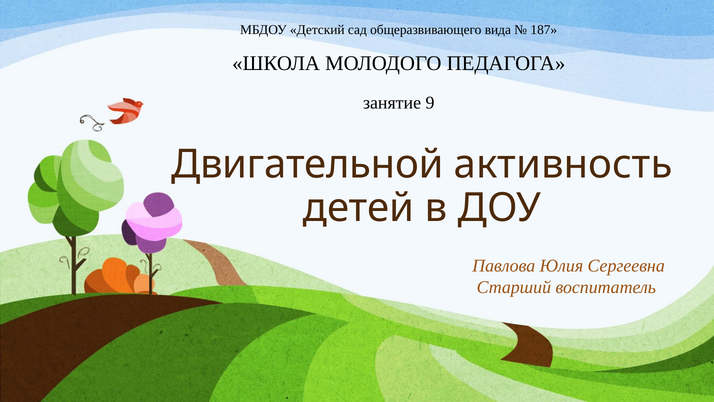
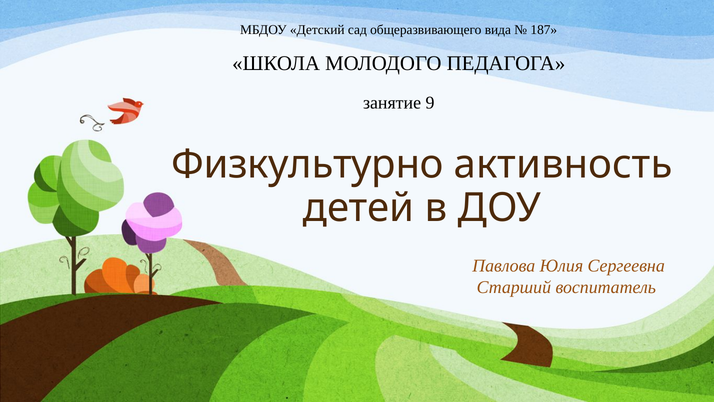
Двигательной: Двигательной -> Физкультурно (307, 164)
